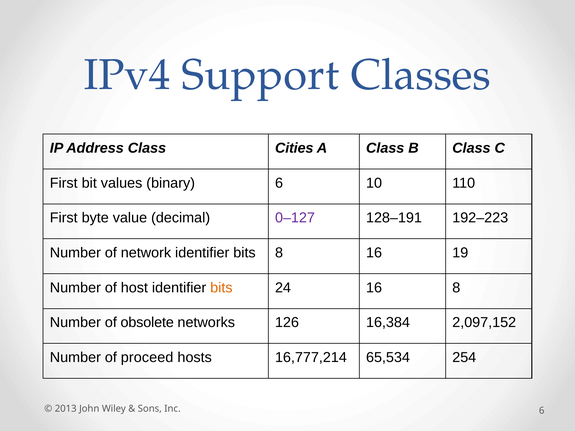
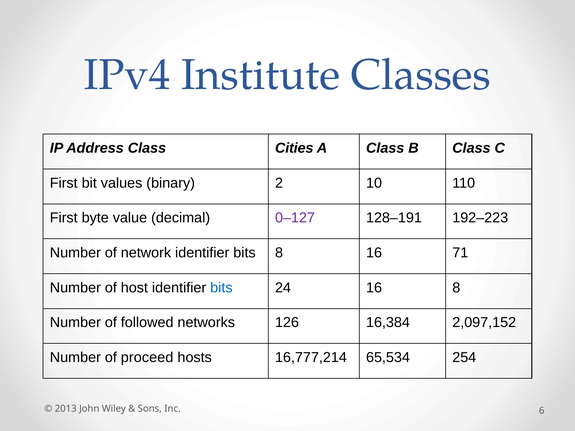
Support: Support -> Institute (261, 75)
binary 6: 6 -> 2 (279, 183)
19: 19 -> 71 (460, 253)
bits colour: orange -> blue (221, 288)
obsolete: obsolete -> followed (147, 323)
